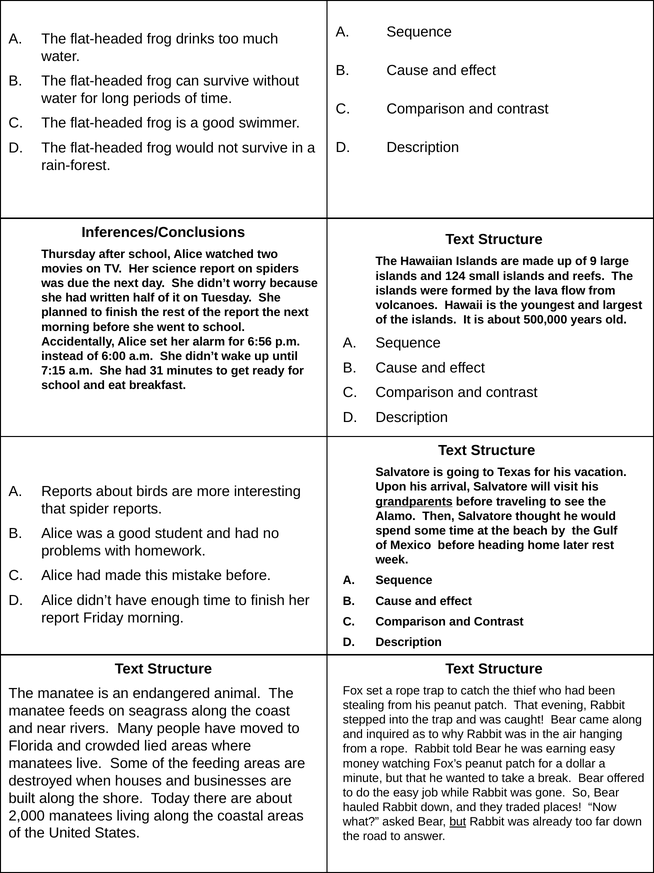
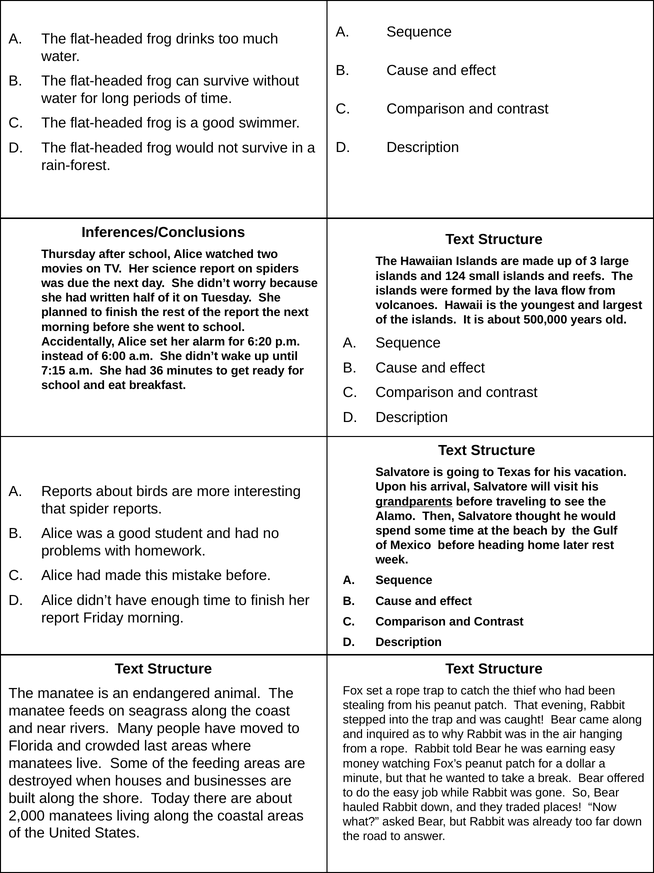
9: 9 -> 3 (593, 261)
6:56: 6:56 -> 6:20 (260, 341)
31: 31 -> 36 (157, 370)
lied: lied -> last (156, 745)
but underline: present -> none (458, 821)
